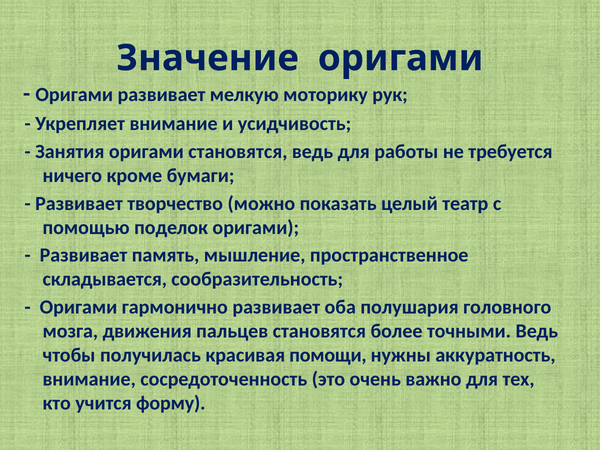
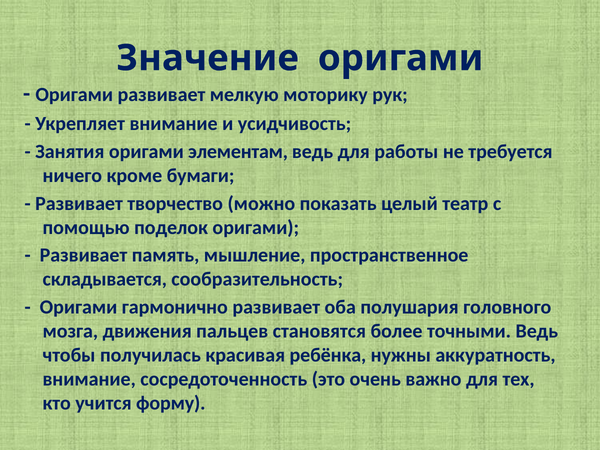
оригами становятся: становятся -> элементам (238, 151)
помощи: помощи -> ребёнка (328, 355)
